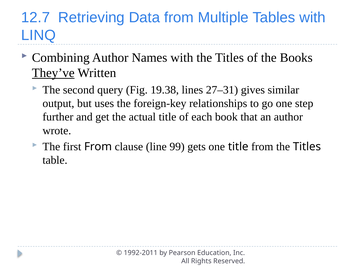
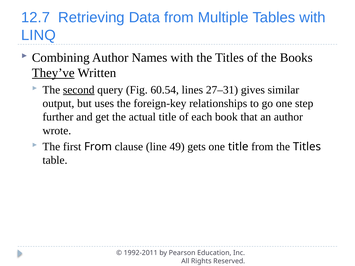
second underline: none -> present (79, 90)
19.38: 19.38 -> 60.54 (165, 90)
99: 99 -> 49 (177, 147)
